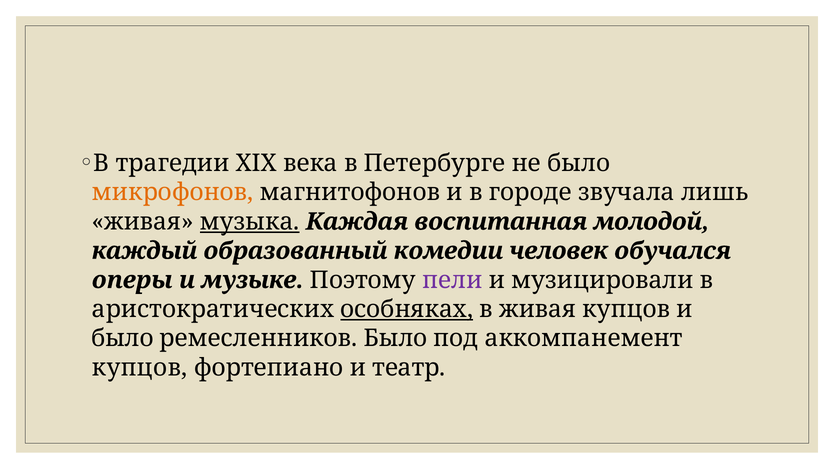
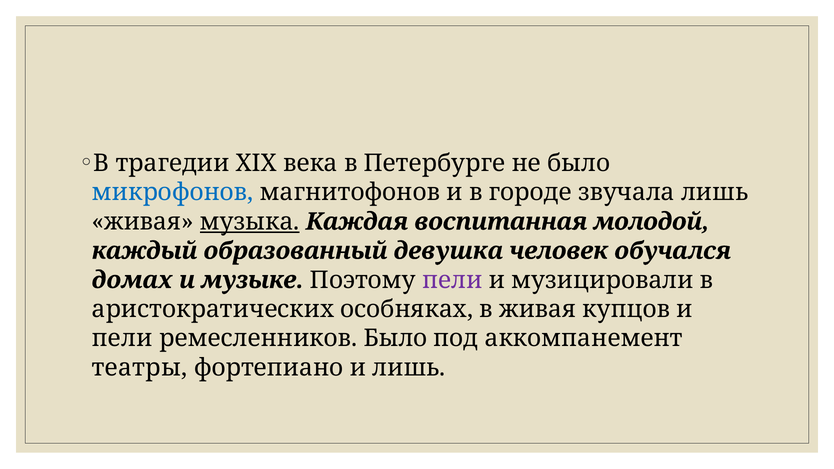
микрофонов colour: orange -> blue (173, 192)
комедии: комедии -> девушка (448, 251)
оперы: оперы -> домах (132, 280)
особняках underline: present -> none (407, 309)
было: было -> пели (122, 339)
купцов: купцов -> театры (140, 368)
и театр: театр -> лишь (409, 368)
